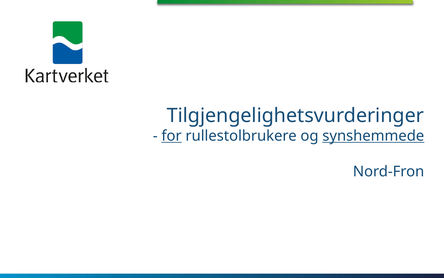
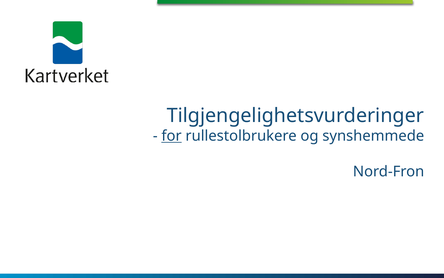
synshemmede underline: present -> none (373, 136)
